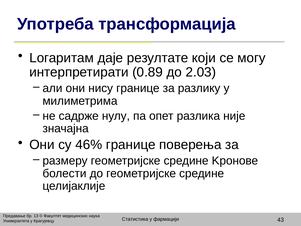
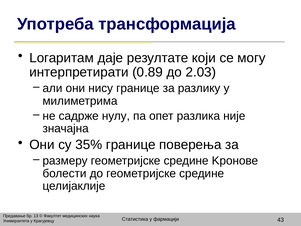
46%: 46% -> 35% (89, 145)
